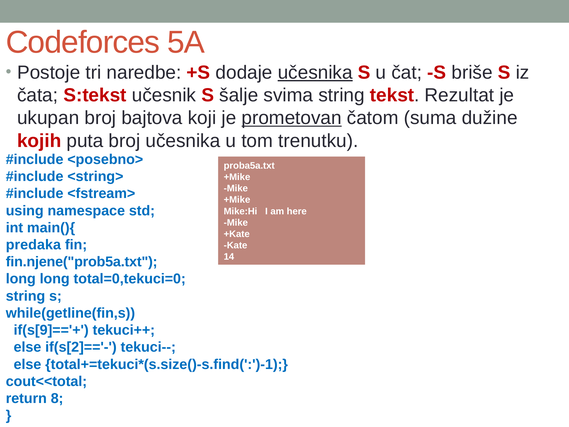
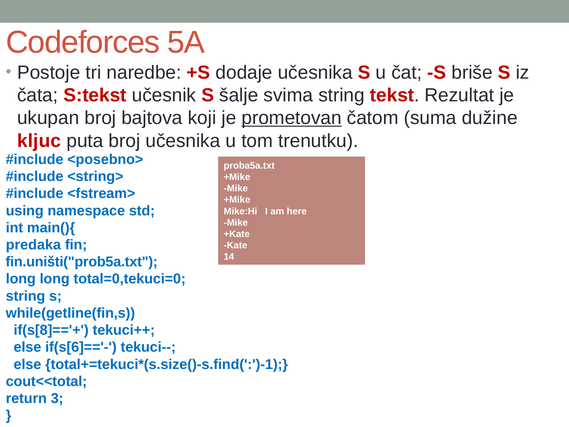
učesnika underline: present -> none (315, 72)
kojih: kojih -> kljuc (39, 141)
fin.njene("prob5a.txt: fin.njene("prob5a.txt -> fin.uništi("prob5a.txt (82, 262)
if(s[9]=='+: if(s[9]=='+ -> if(s[8]=='+ (51, 330)
if(s[2]=='-: if(s[2]=='- -> if(s[6]=='- (81, 347)
8: 8 -> 3 (57, 398)
